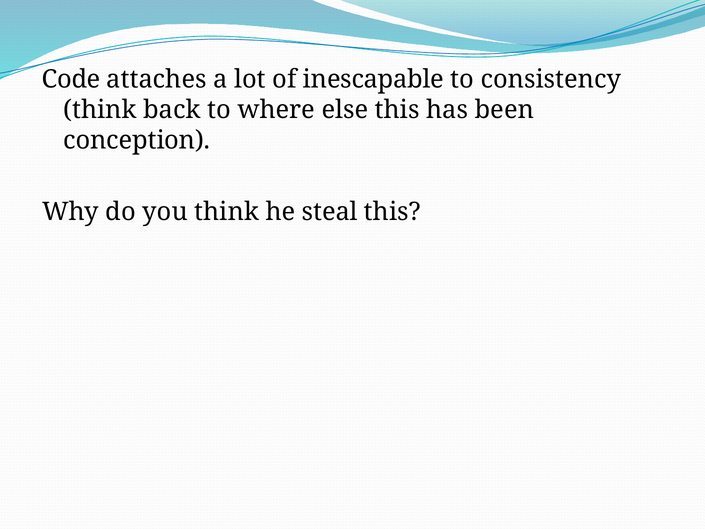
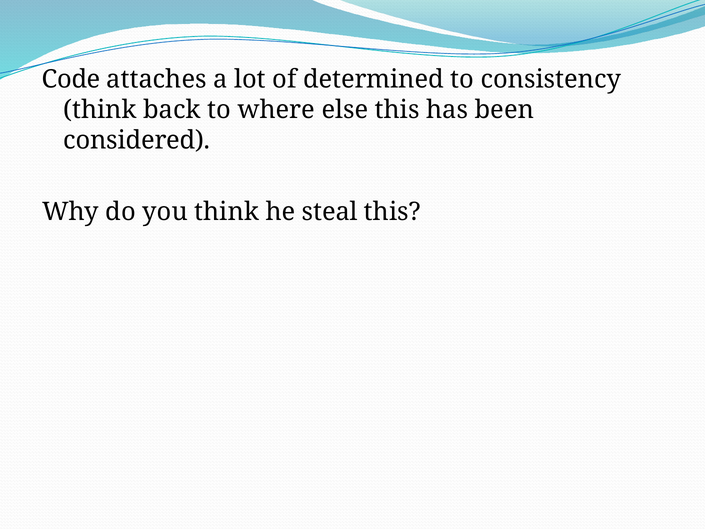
inescapable: inescapable -> determined (373, 79)
conception: conception -> considered (137, 140)
